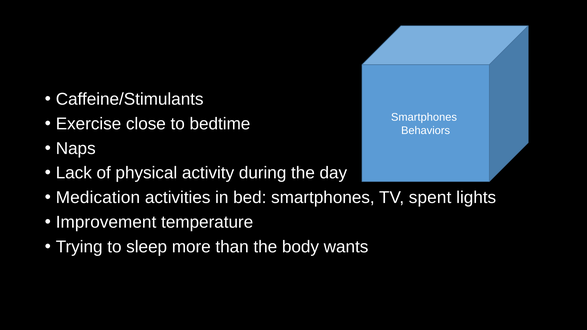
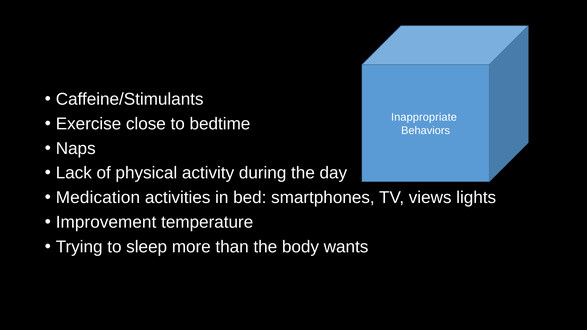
Smartphones: Smartphones -> Inappropriate (424, 117)
spent: spent -> views (430, 198)
